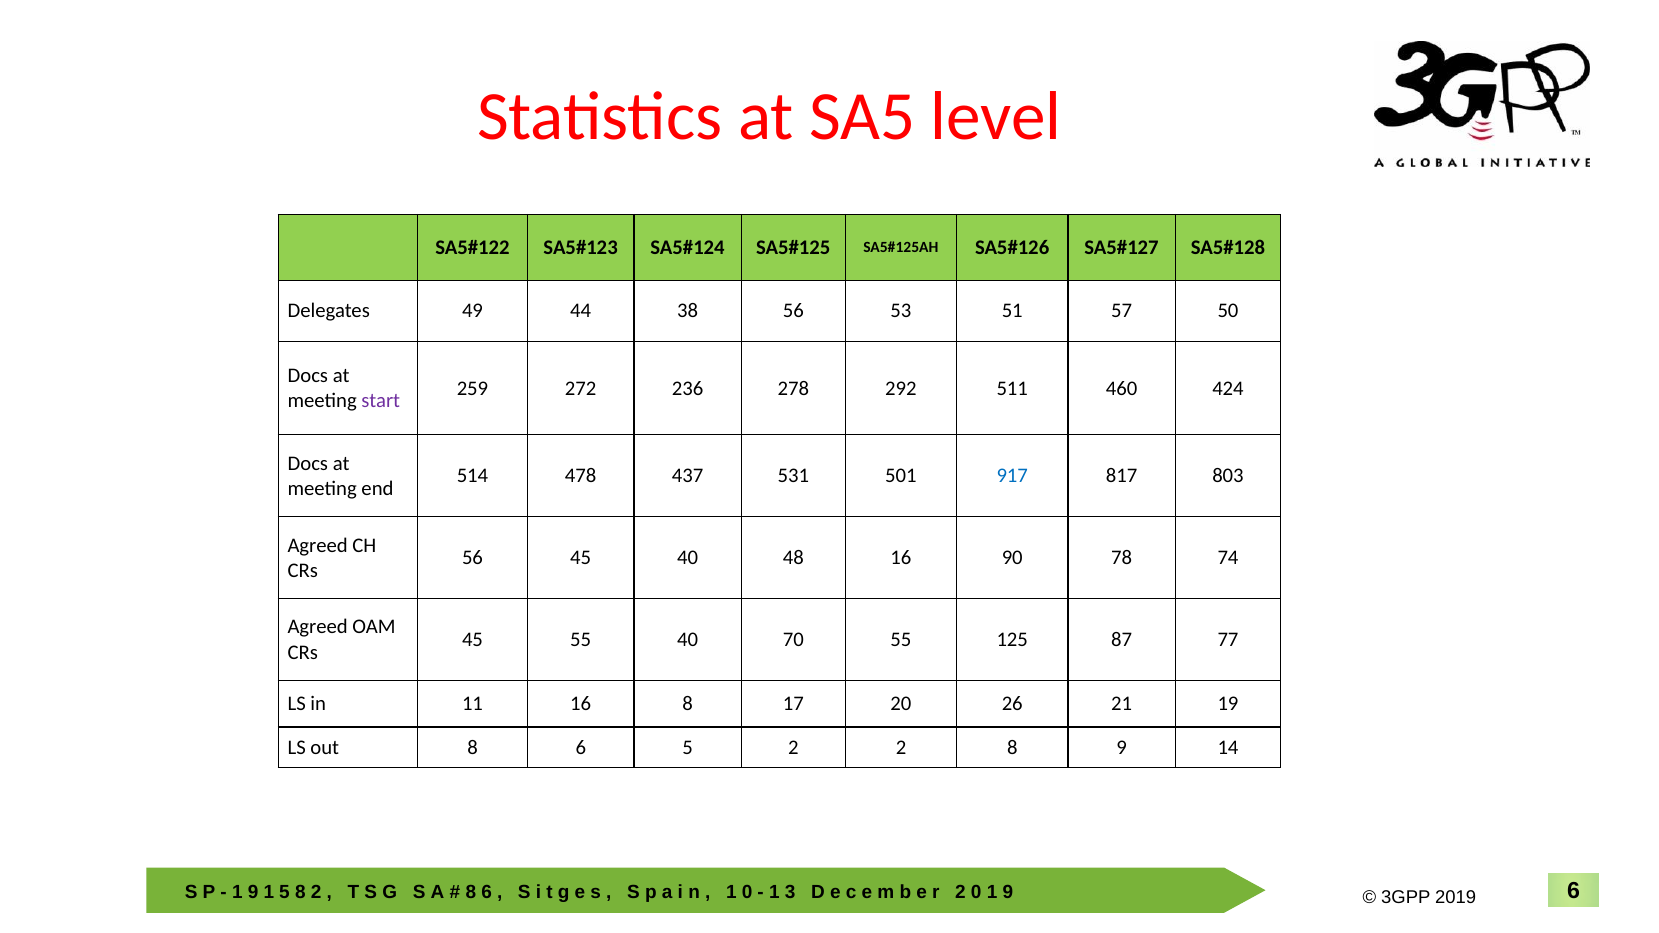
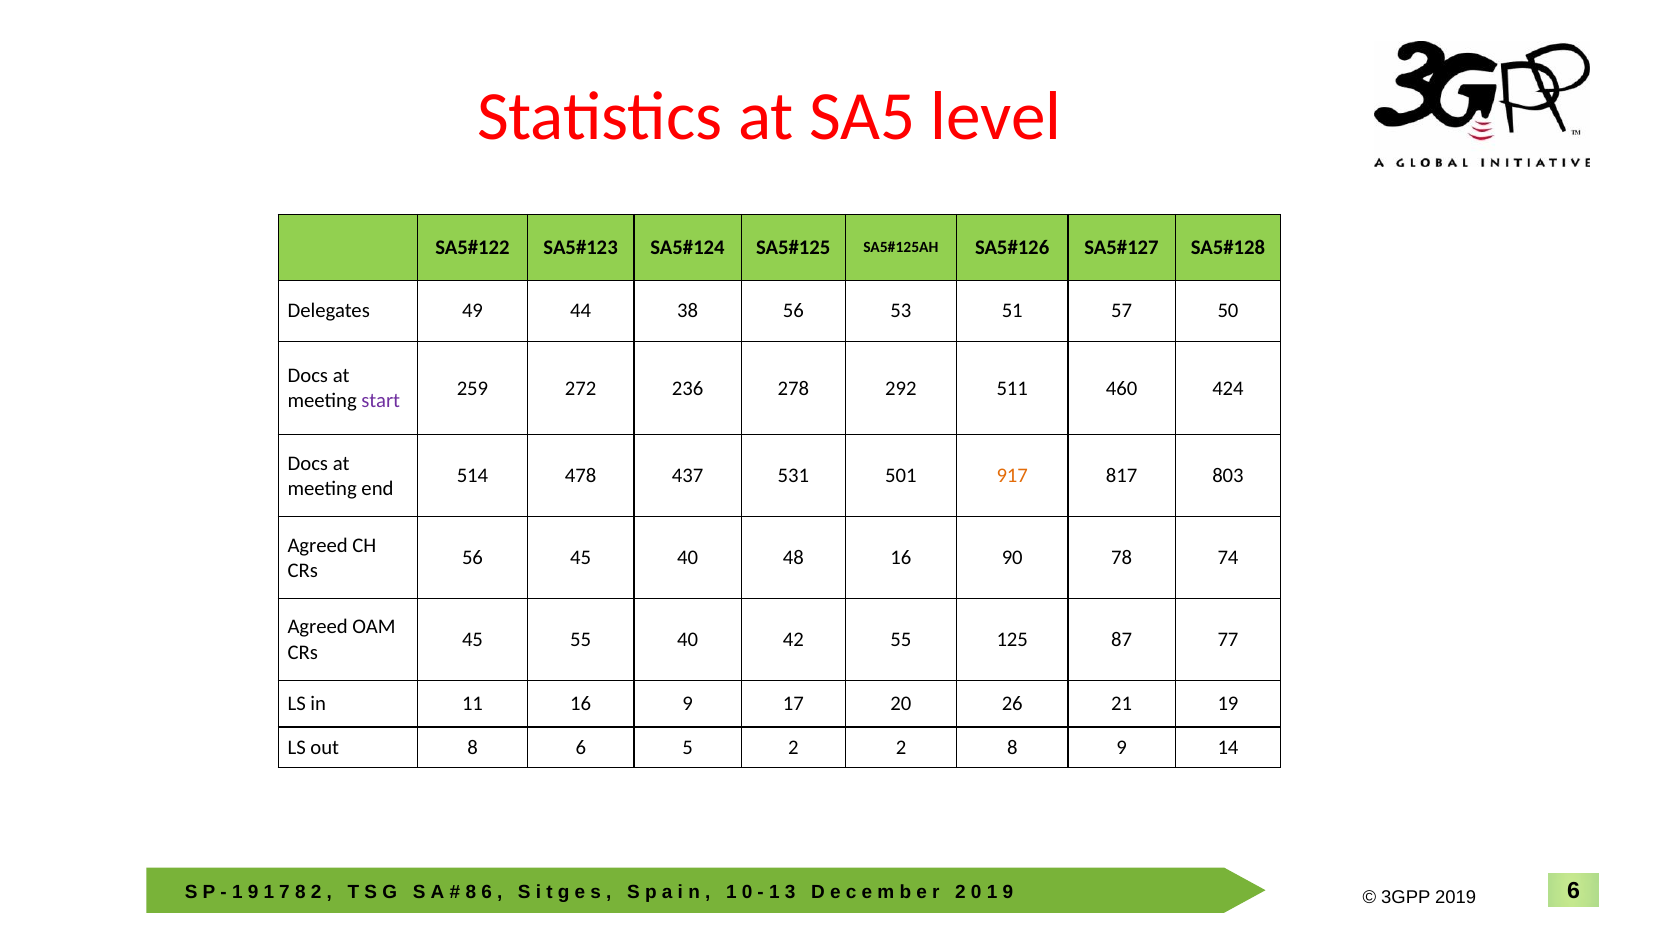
917 colour: blue -> orange (1012, 476)
70: 70 -> 42 (793, 640)
16 8: 8 -> 9 (688, 704)
5: 5 -> 7 (285, 892)
